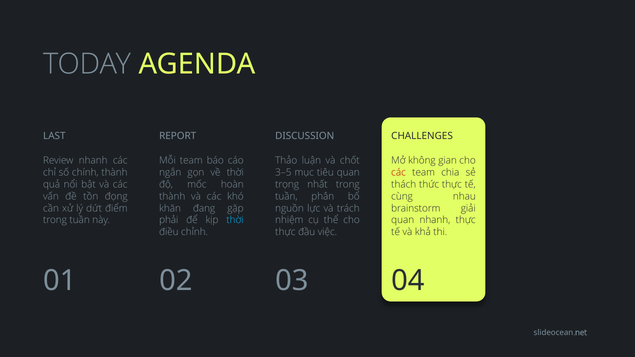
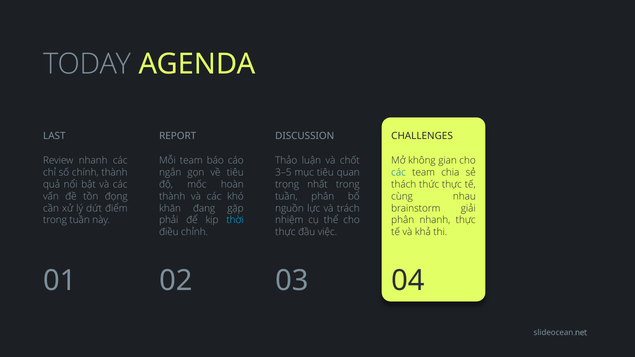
về thời: thời -> tiêu (235, 173)
các colour: red -> blue (399, 173)
quan: quan -> phân (403, 220)
